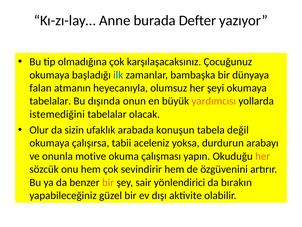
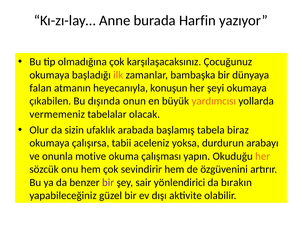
Defter: Defter -> Harfin (197, 20)
ilk colour: blue -> orange (118, 75)
olumsuz: olumsuz -> konuşun (169, 88)
tabelalar: tabelalar -> çıkabilen (50, 101)
istemediğini: istemediğini -> vermemeniz (57, 114)
konuşun: konuşun -> başlamış (175, 130)
değil: değil -> biraz (238, 130)
bir colour: orange -> purple (108, 182)
